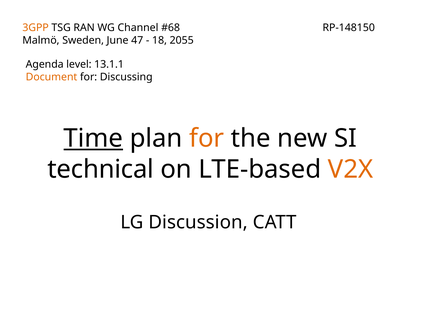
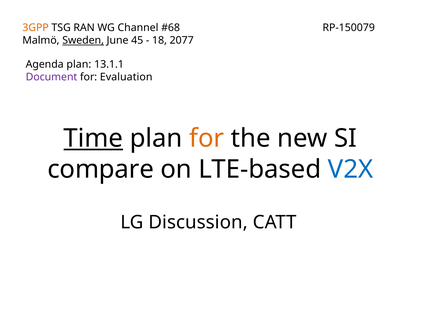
RP-148150: RP-148150 -> RP-150079 (349, 28)
Sweden underline: none -> present (83, 40)
47: 47 -> 45 (137, 40)
2055: 2055 -> 2077 (182, 40)
Agenda level: level -> plan (79, 64)
Document colour: orange -> purple (51, 77)
Discussing: Discussing -> Evaluation (126, 77)
technical: technical -> compare (101, 169)
V2X colour: orange -> blue (351, 169)
